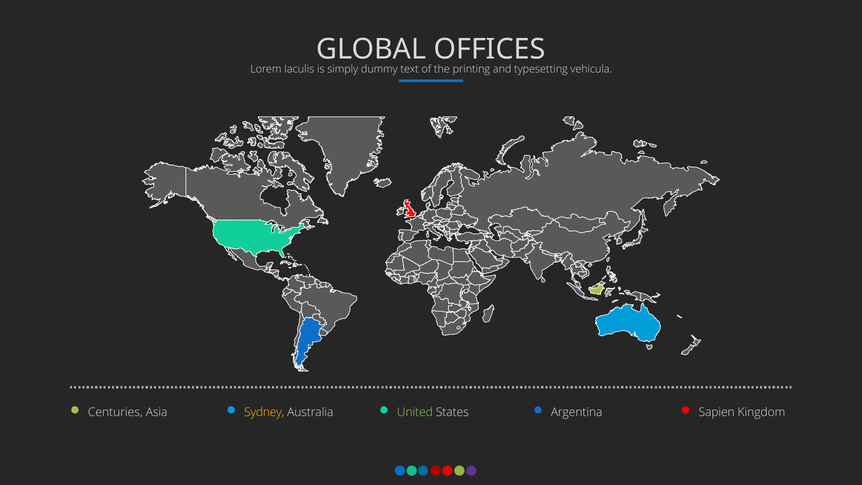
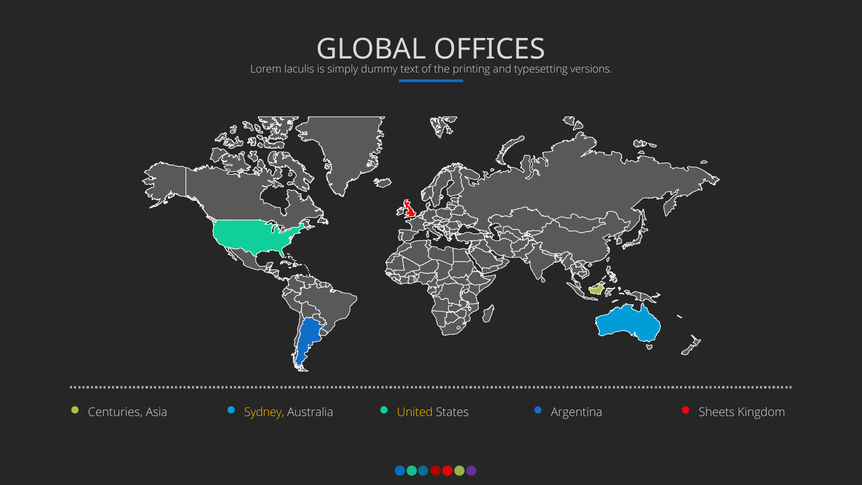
vehicula: vehicula -> versions (591, 69)
United colour: light green -> yellow (415, 412)
Sapien: Sapien -> Sheets (717, 412)
